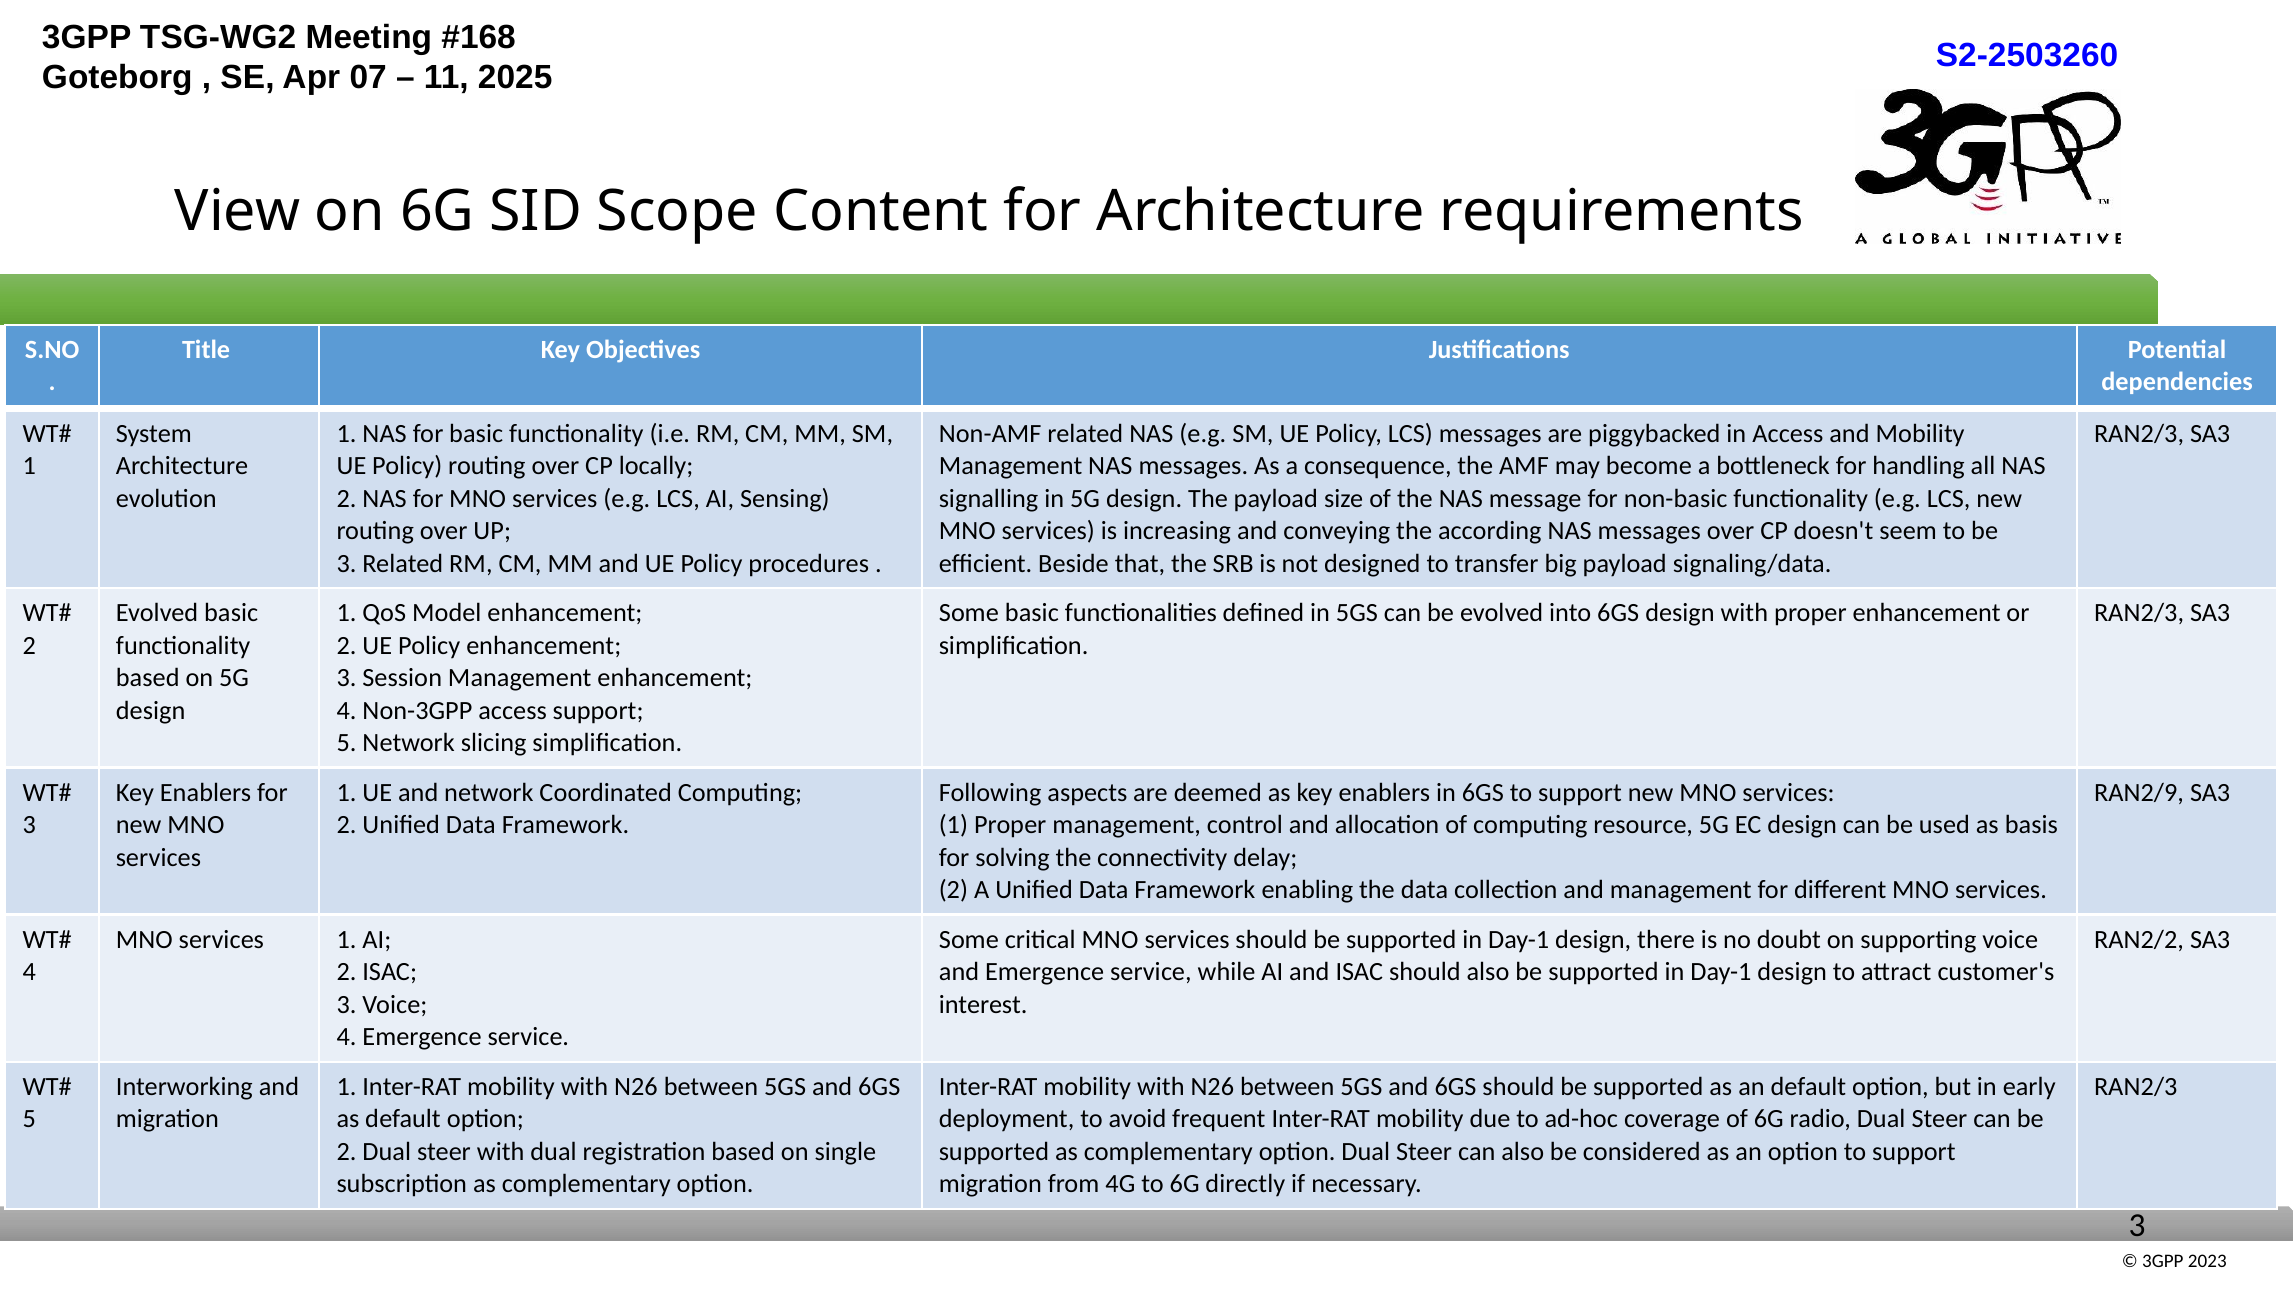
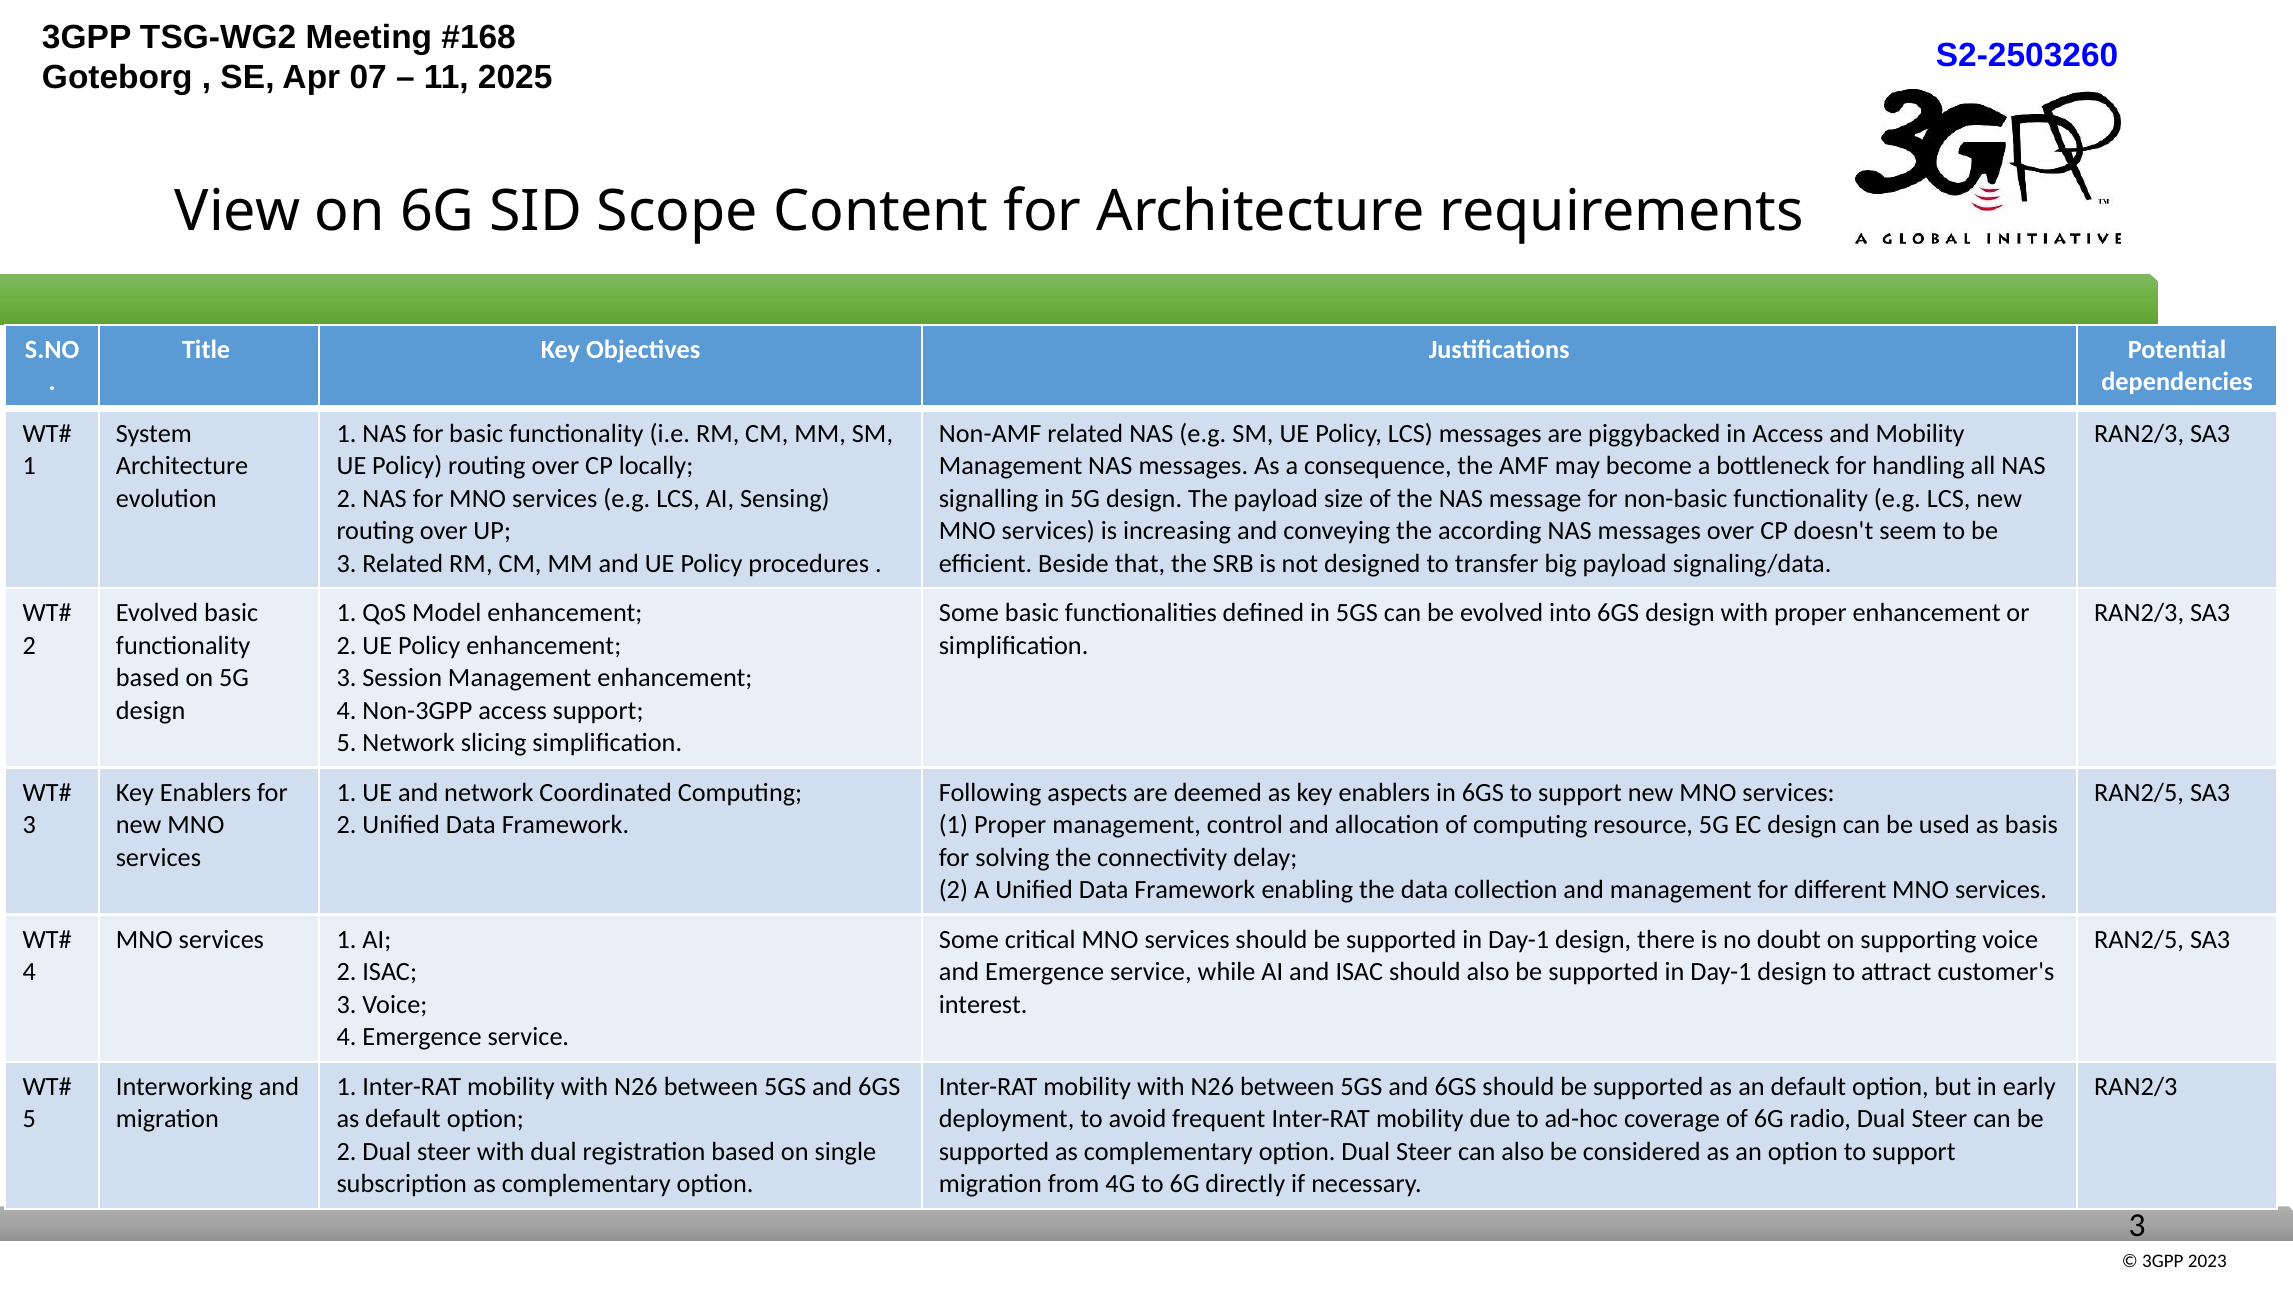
RAN2/9: RAN2/9 -> RAN2/5 (2139, 793)
RAN2/2: RAN2/2 -> RAN2/5 (2139, 940)
